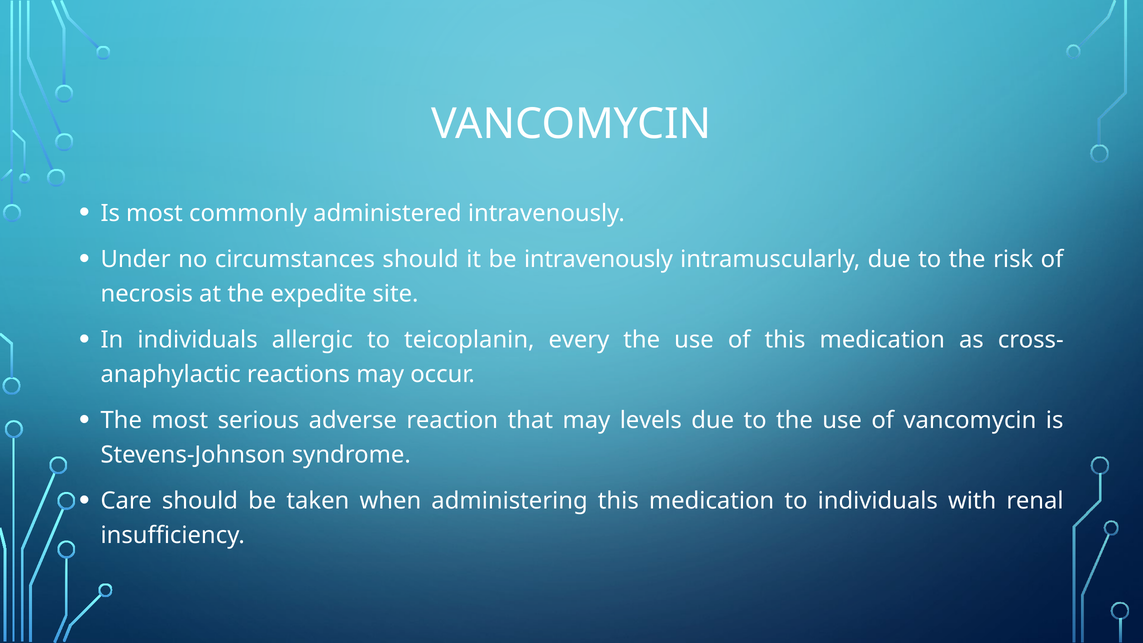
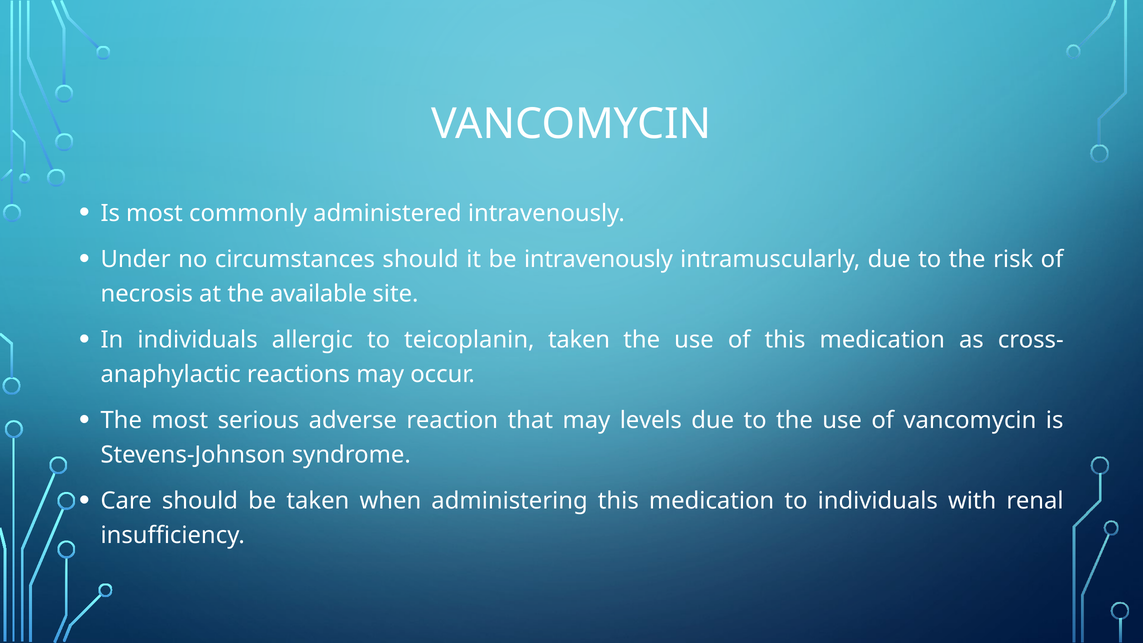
expedite: expedite -> available (318, 294)
teicoplanin every: every -> taken (579, 340)
